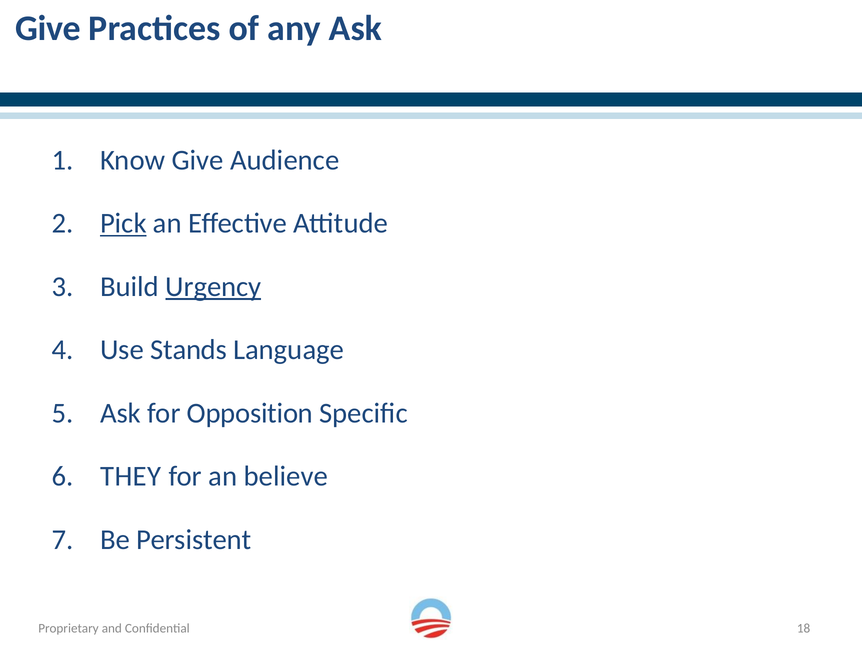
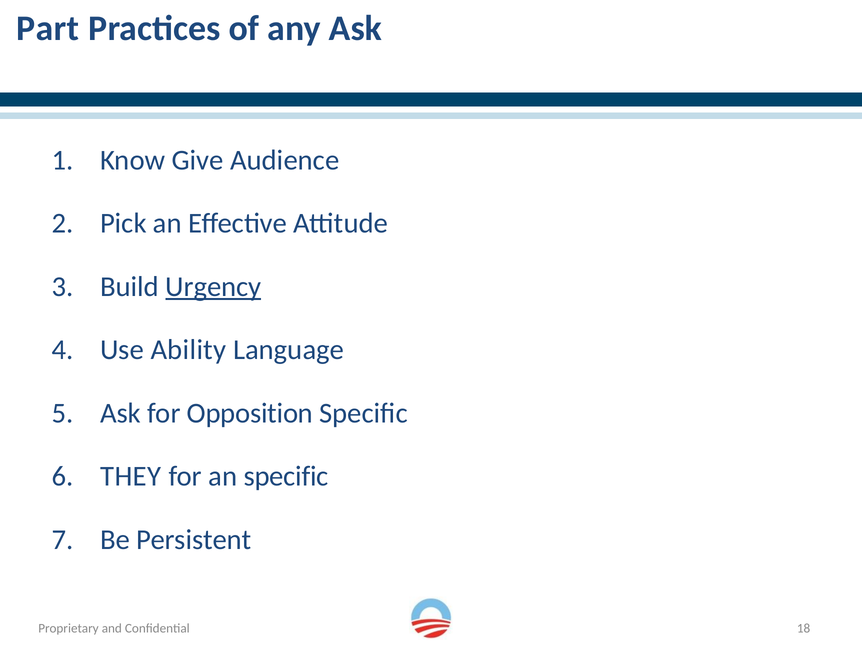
Give: Give -> Part (48, 28)
Pick underline: present -> none (123, 223)
Stands: Stands -> Ability (188, 350)
an believe: believe -> specific (286, 476)
